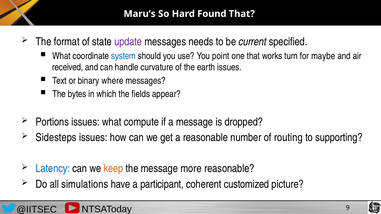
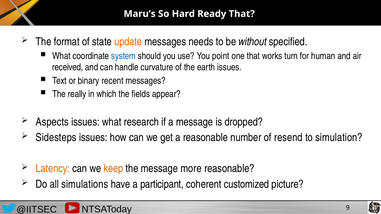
Found: Found -> Ready (212, 14)
update colour: purple -> orange (128, 42)
current: current -> without (253, 42)
maybe: maybe -> human (323, 56)
where: where -> recent (113, 81)
bytes: bytes -> really (77, 94)
Portions: Portions -> Aspects (52, 122)
compute: compute -> research (141, 122)
routing: routing -> resend (288, 138)
supporting: supporting -> simulation (339, 138)
Latency colour: blue -> orange (53, 169)
